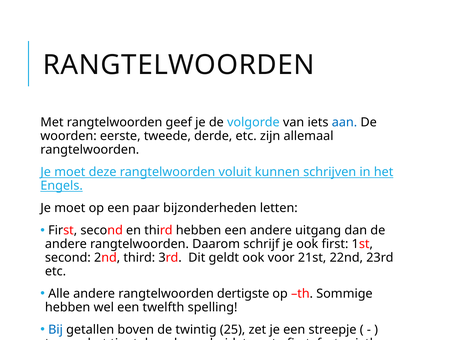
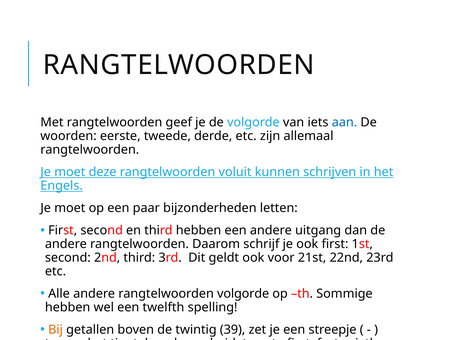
rangtelwoorden dertigste: dertigste -> volgorde (243, 294)
Bij colour: blue -> orange (56, 330)
25: 25 -> 39 (233, 330)
